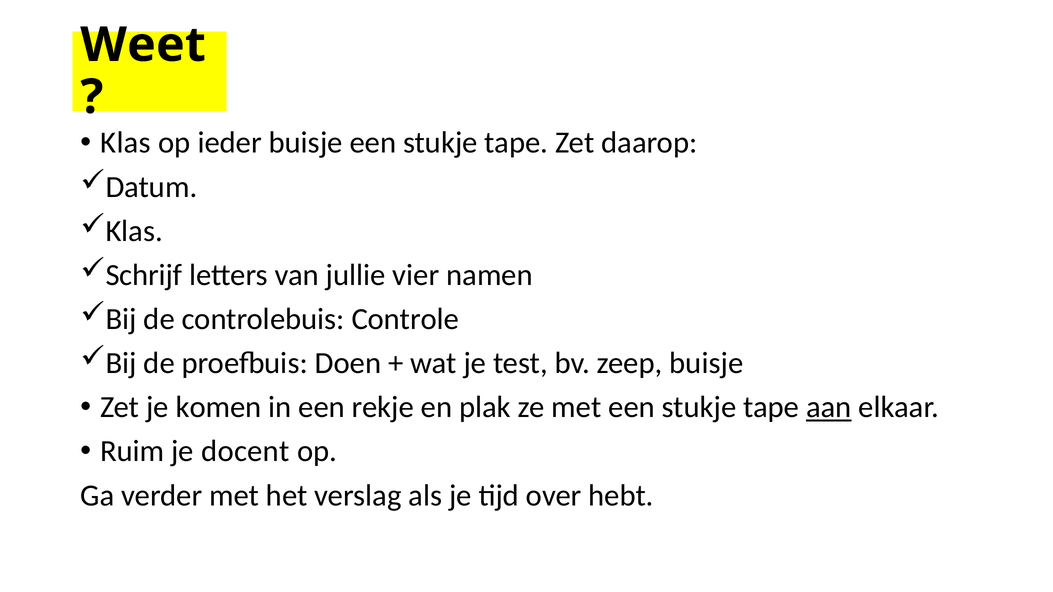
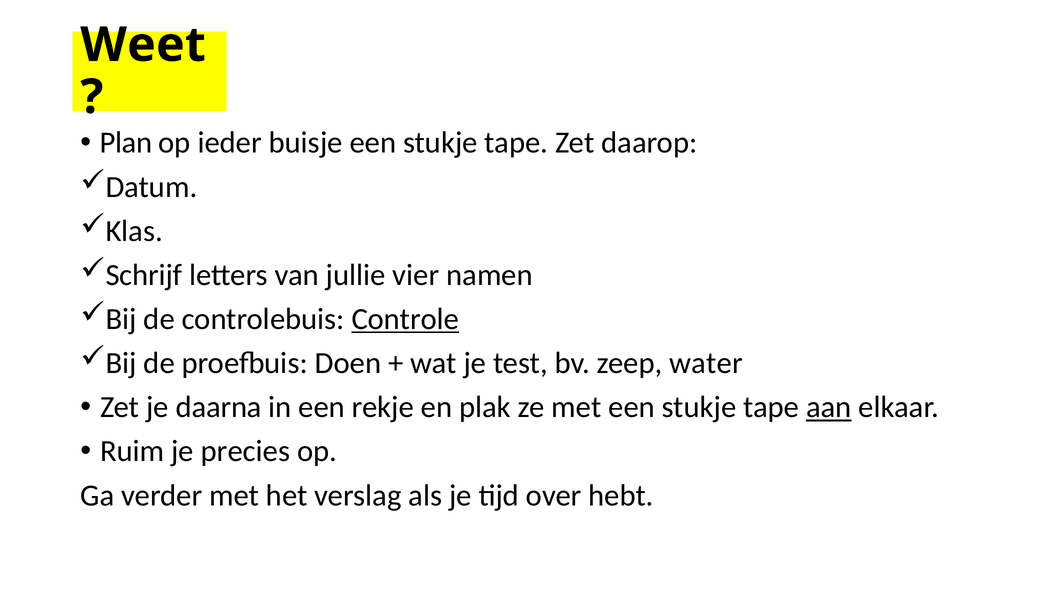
Klas: Klas -> Plan (126, 143)
Controle underline: none -> present (405, 319)
zeep buisje: buisje -> water (706, 363)
komen: komen -> daarna (219, 407)
docent: docent -> precies (245, 452)
